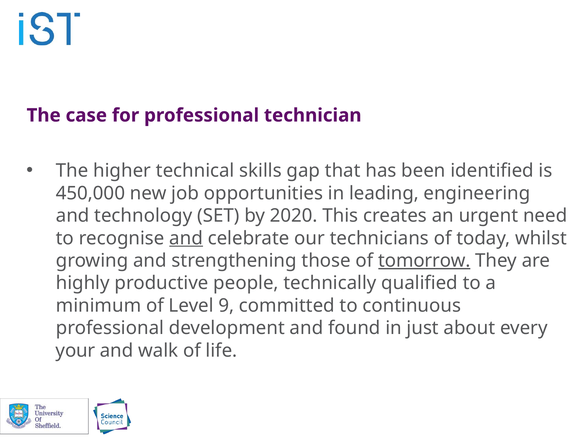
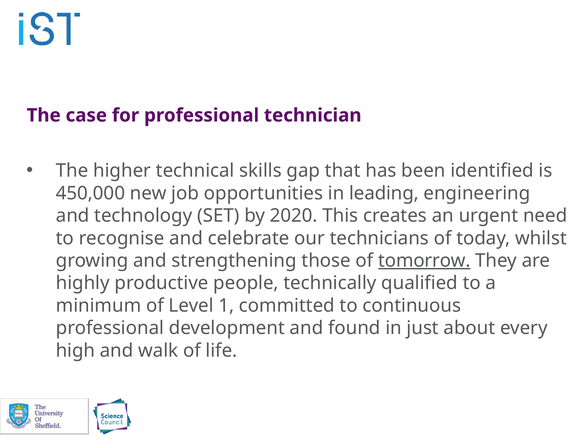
and underline: present -> none (186, 238)
9: 9 -> 1 (226, 305)
your: your -> high (75, 350)
